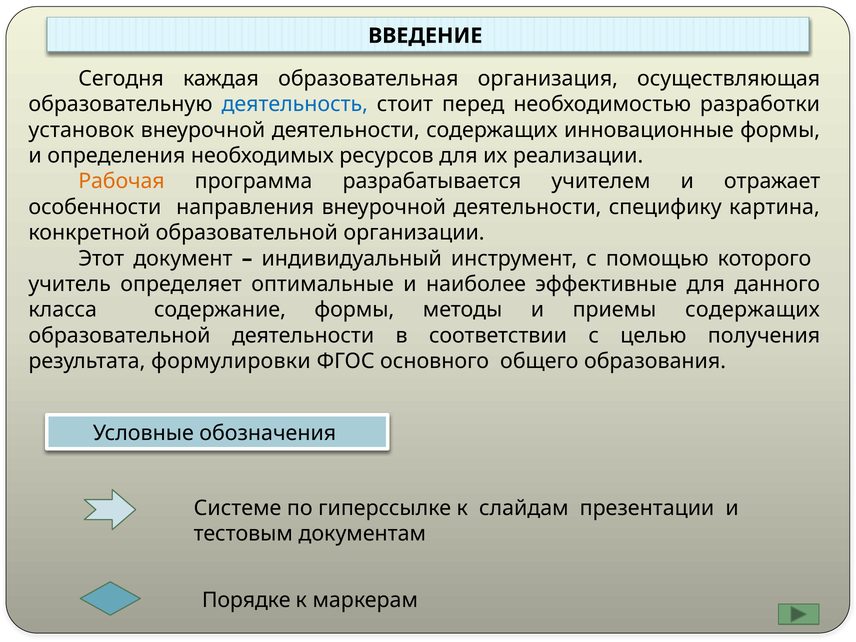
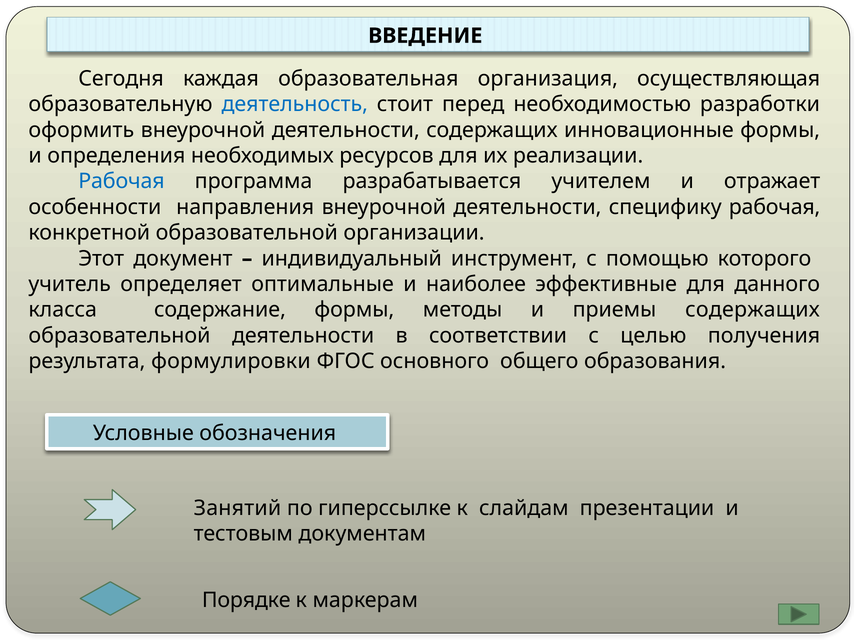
установок: установок -> оформить (81, 130)
Рабочая colour: orange -> blue (121, 181)
специфику картина: картина -> рабочая (775, 207)
Системе: Системе -> Занятий (237, 508)
